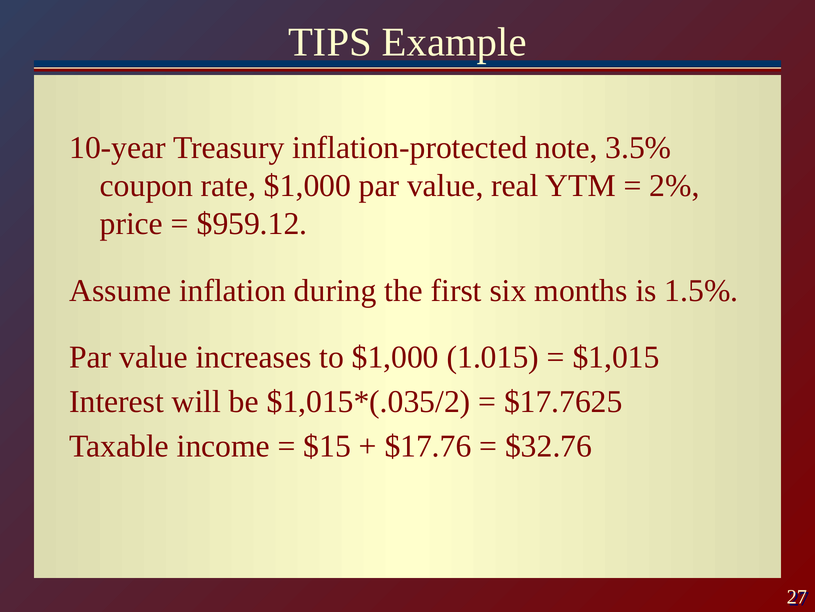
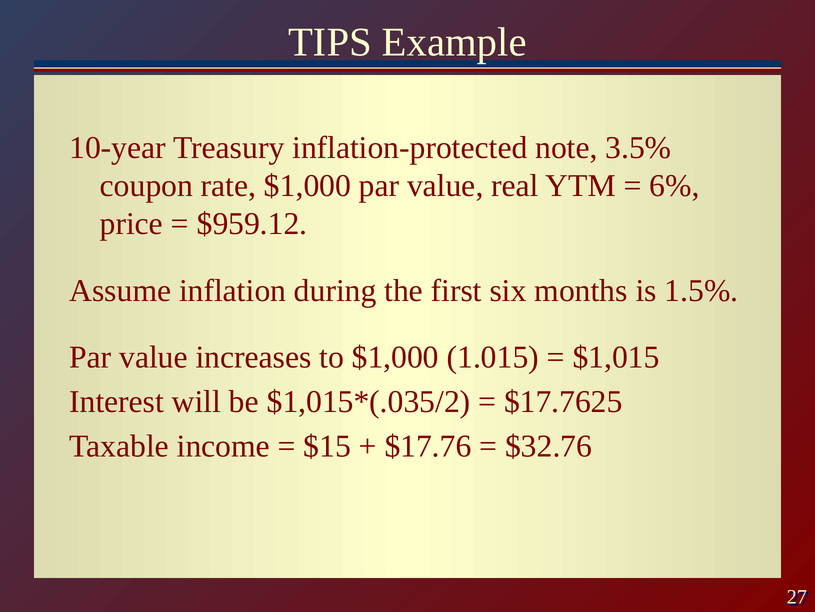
2%: 2% -> 6% (674, 186)
